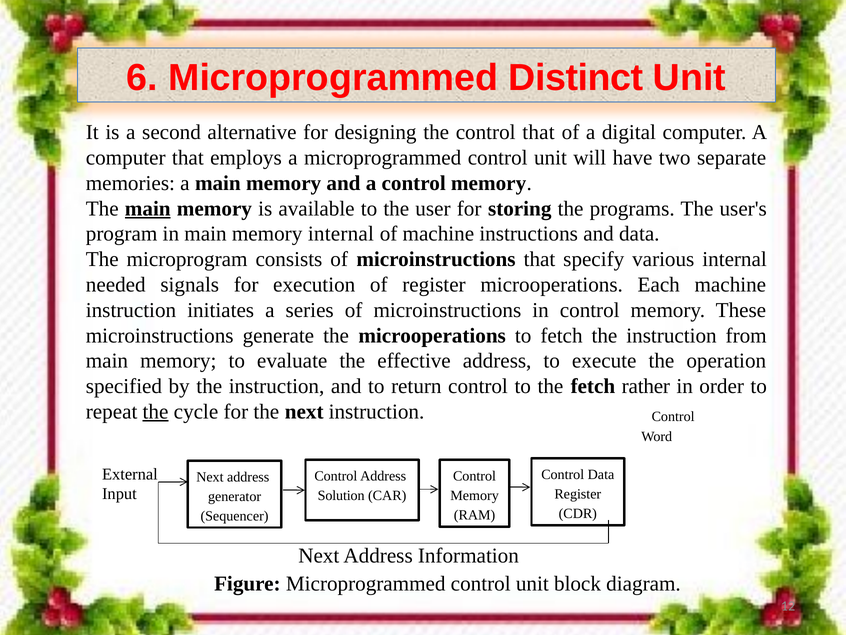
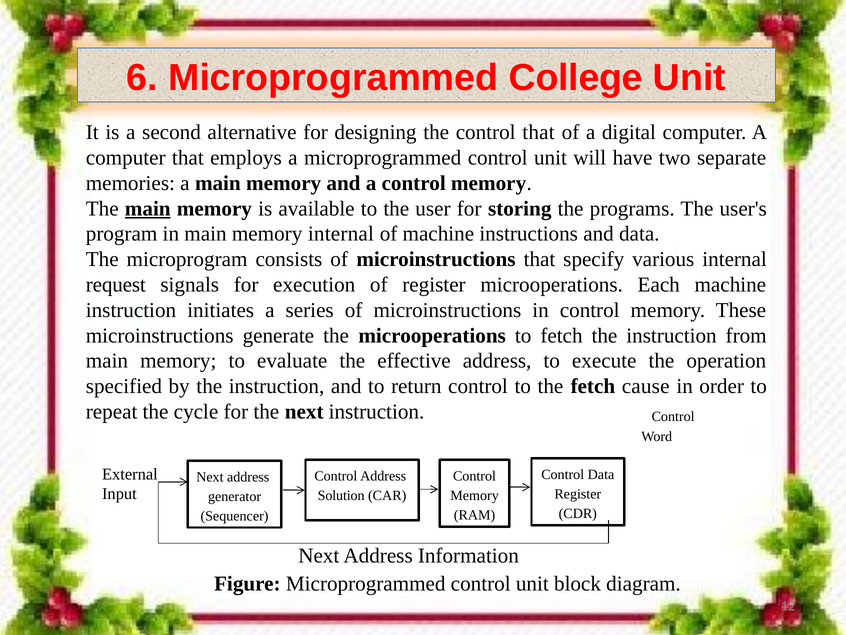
Distinct: Distinct -> College (576, 78)
needed: needed -> request (116, 285)
rather: rather -> cause (646, 386)
the underline: present -> none (156, 411)
